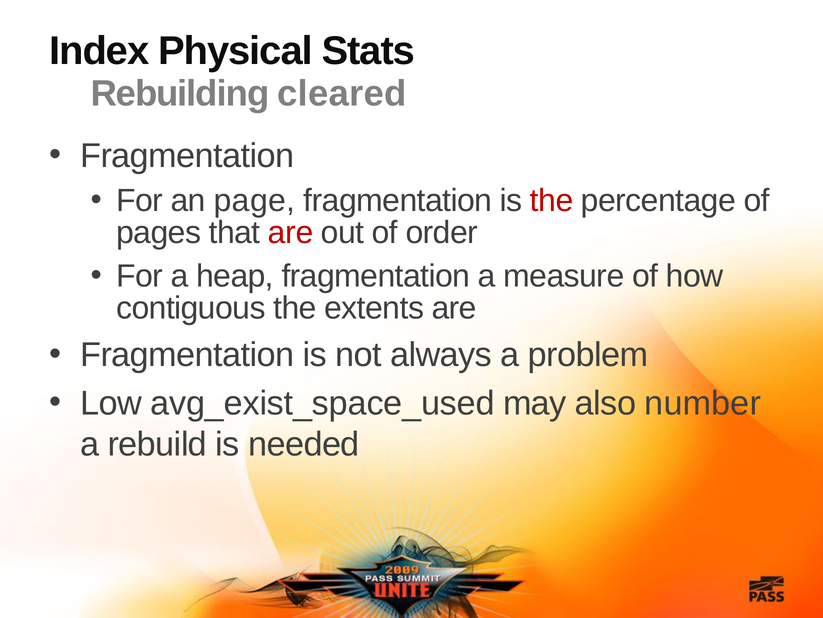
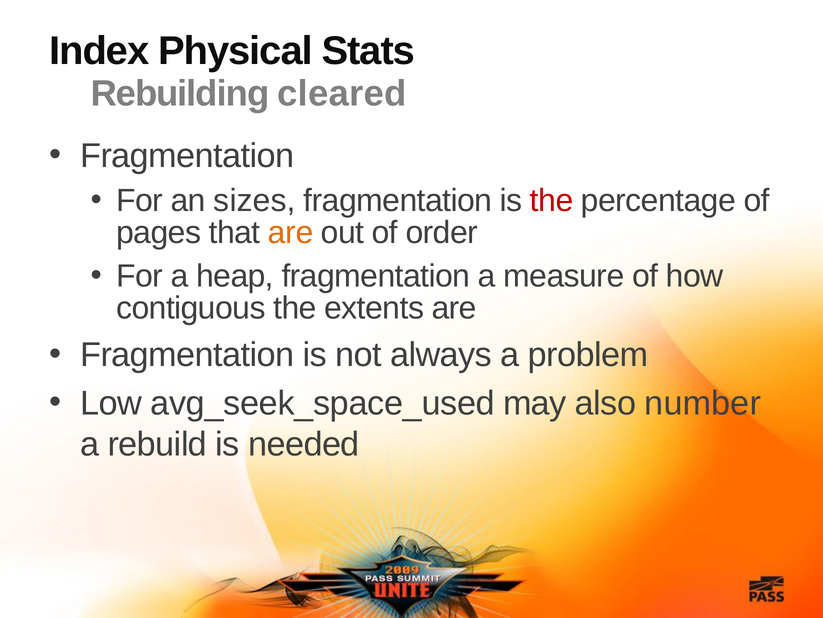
page: page -> sizes (255, 200)
are colour: red -> orange (291, 232)
avg_exist_space_used: avg_exist_space_used -> avg_seek_space_used (323, 403)
